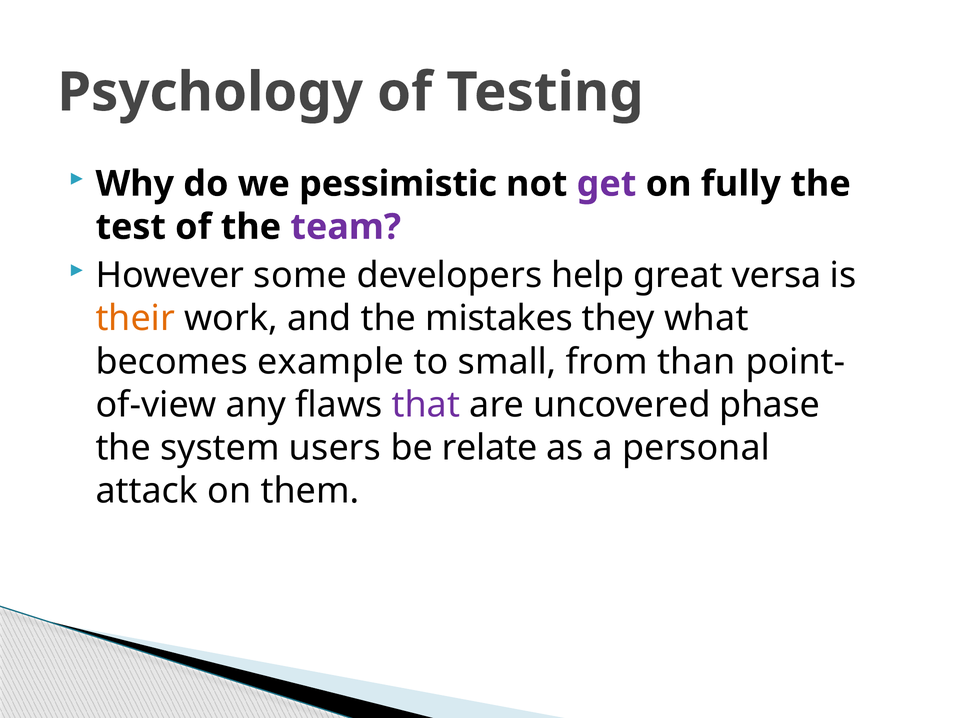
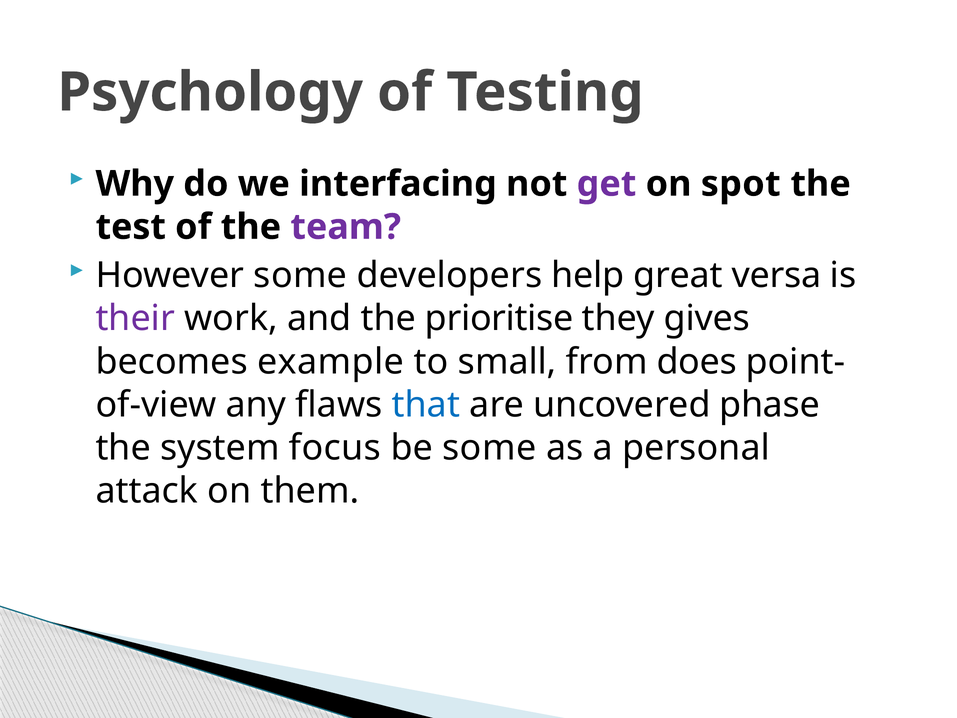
pessimistic: pessimistic -> interfacing (398, 184)
fully: fully -> spot (741, 184)
their colour: orange -> purple (135, 318)
mistakes: mistakes -> prioritise (499, 318)
what: what -> gives (707, 318)
than: than -> does (697, 362)
that colour: purple -> blue (426, 405)
users: users -> focus (335, 448)
be relate: relate -> some (489, 448)
